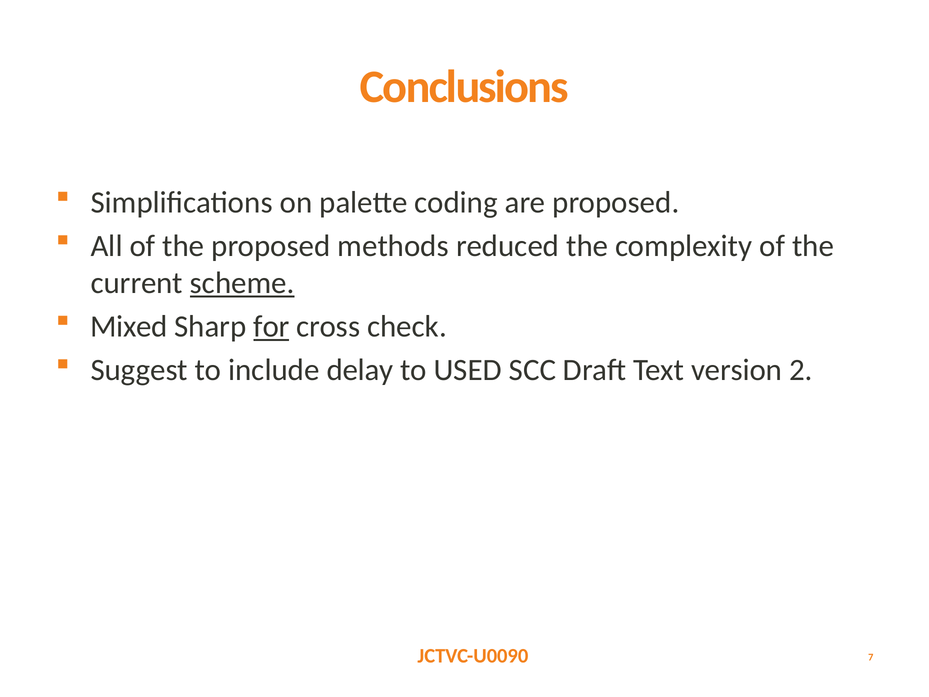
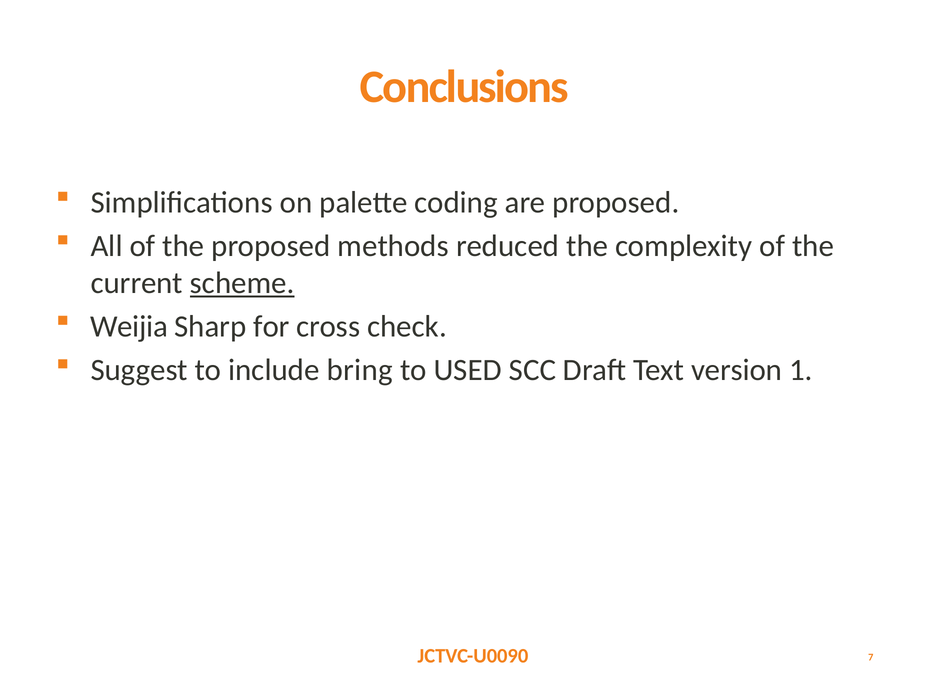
Mixed: Mixed -> Weijia (129, 326)
for underline: present -> none (271, 326)
delay: delay -> bring (360, 370)
2: 2 -> 1 (801, 370)
